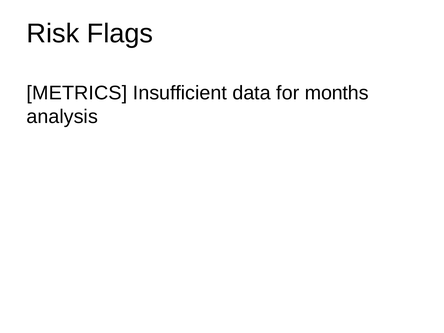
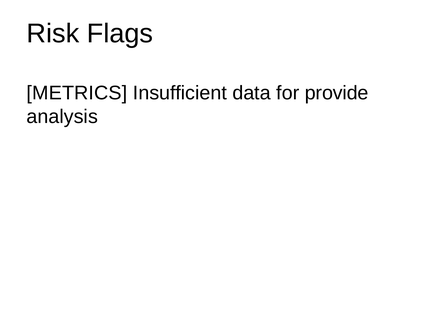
months: months -> provide (337, 93)
